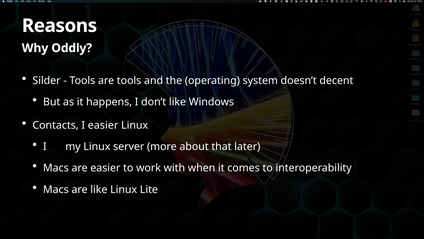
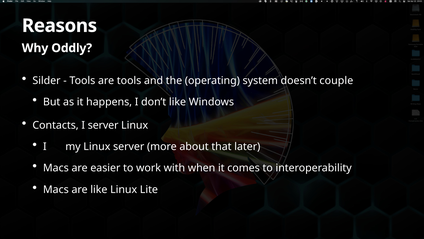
decent: decent -> couple (336, 80)
I easier: easier -> server (103, 125)
